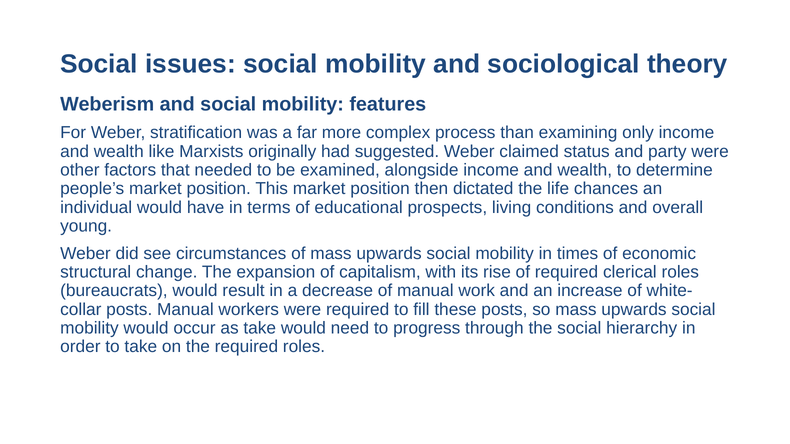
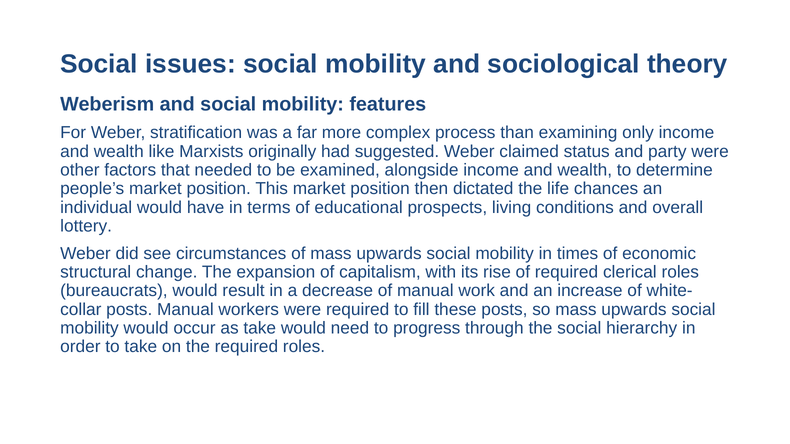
young: young -> lottery (86, 226)
